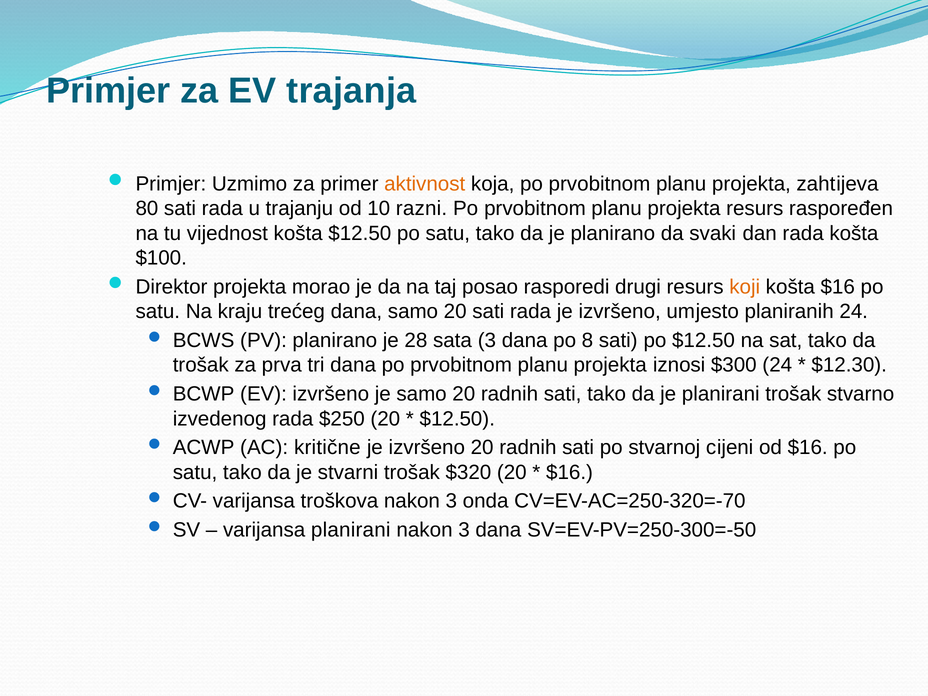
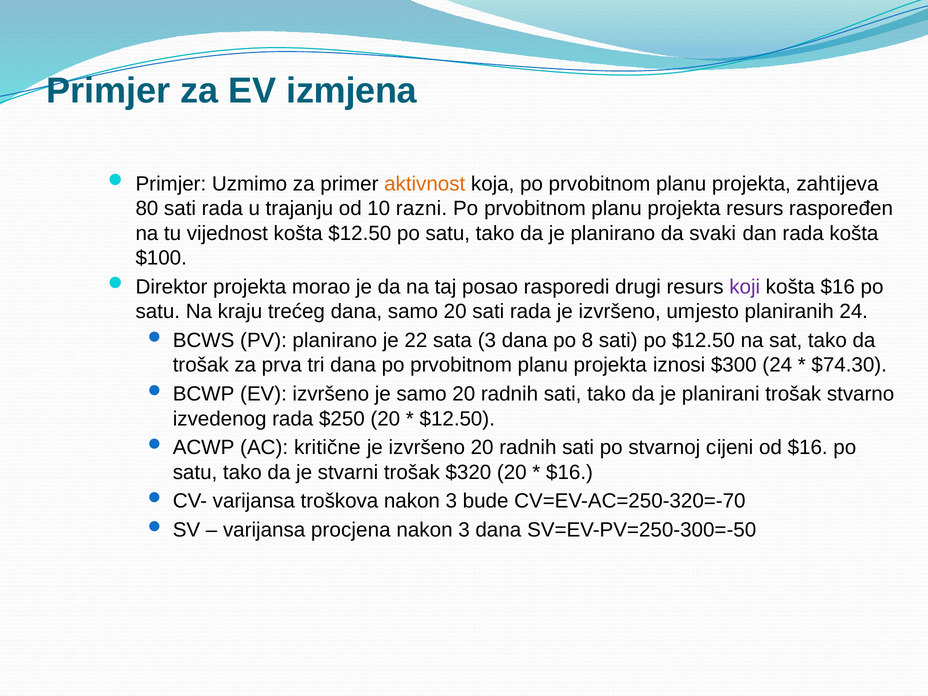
trajanja: trajanja -> izmjena (352, 91)
koji colour: orange -> purple (745, 287)
28: 28 -> 22 (416, 340)
$12.30: $12.30 -> $74.30 (849, 365)
onda: onda -> bude (486, 501)
varijansa planirani: planirani -> procjena (351, 530)
